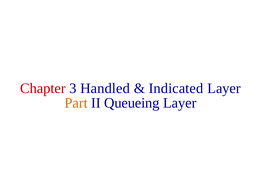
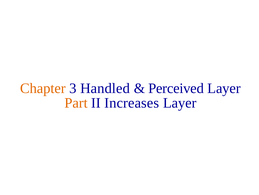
Chapter colour: red -> orange (43, 88)
Indicated: Indicated -> Perceived (176, 88)
Queueing: Queueing -> Increases (132, 103)
